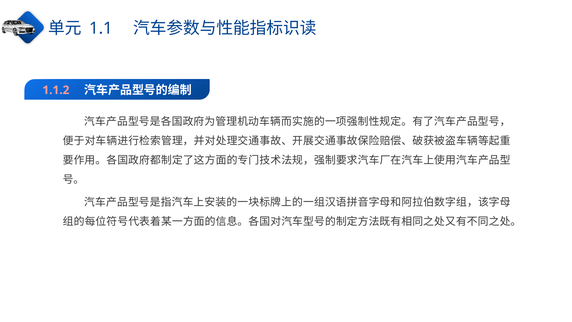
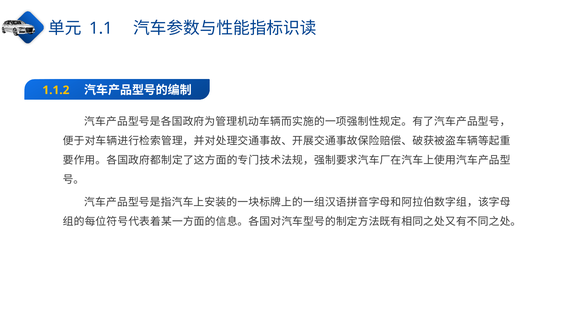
1.1.2 colour: pink -> yellow (56, 90)
